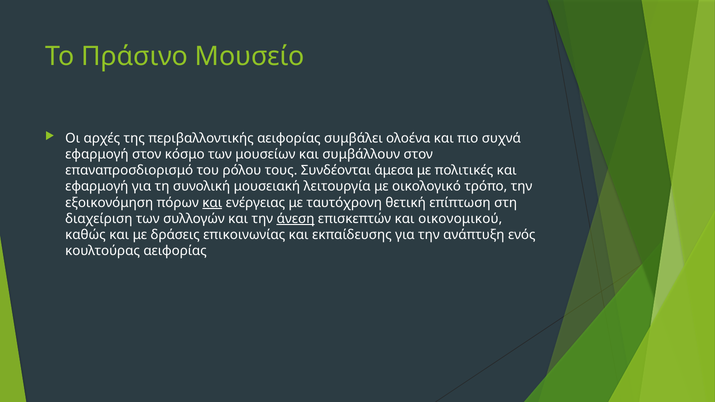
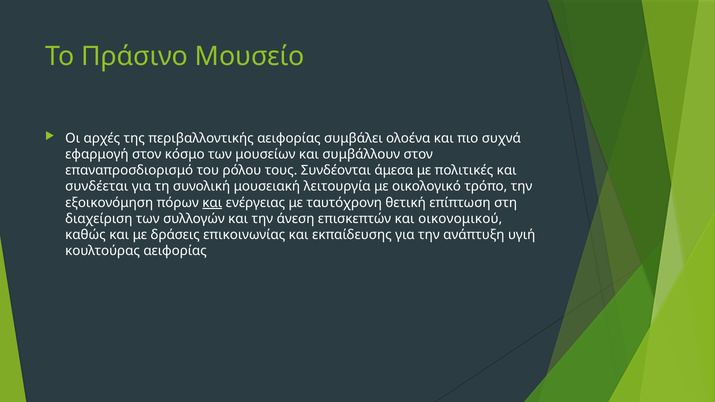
εφαρμογή: εφαρμογή -> συνδέεται (97, 187)
άνεση underline: present -> none (296, 219)
ενός: ενός -> υγιή (522, 235)
